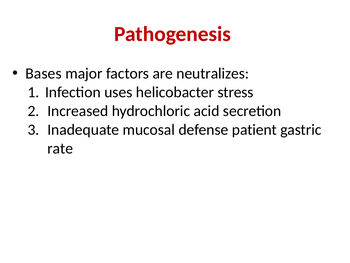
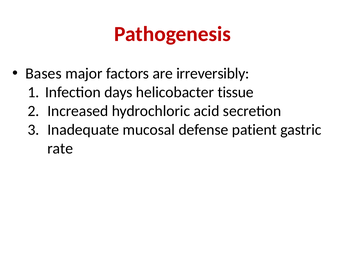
neutralizes: neutralizes -> irreversibly (213, 73)
uses: uses -> days (118, 92)
stress: stress -> tissue (236, 92)
